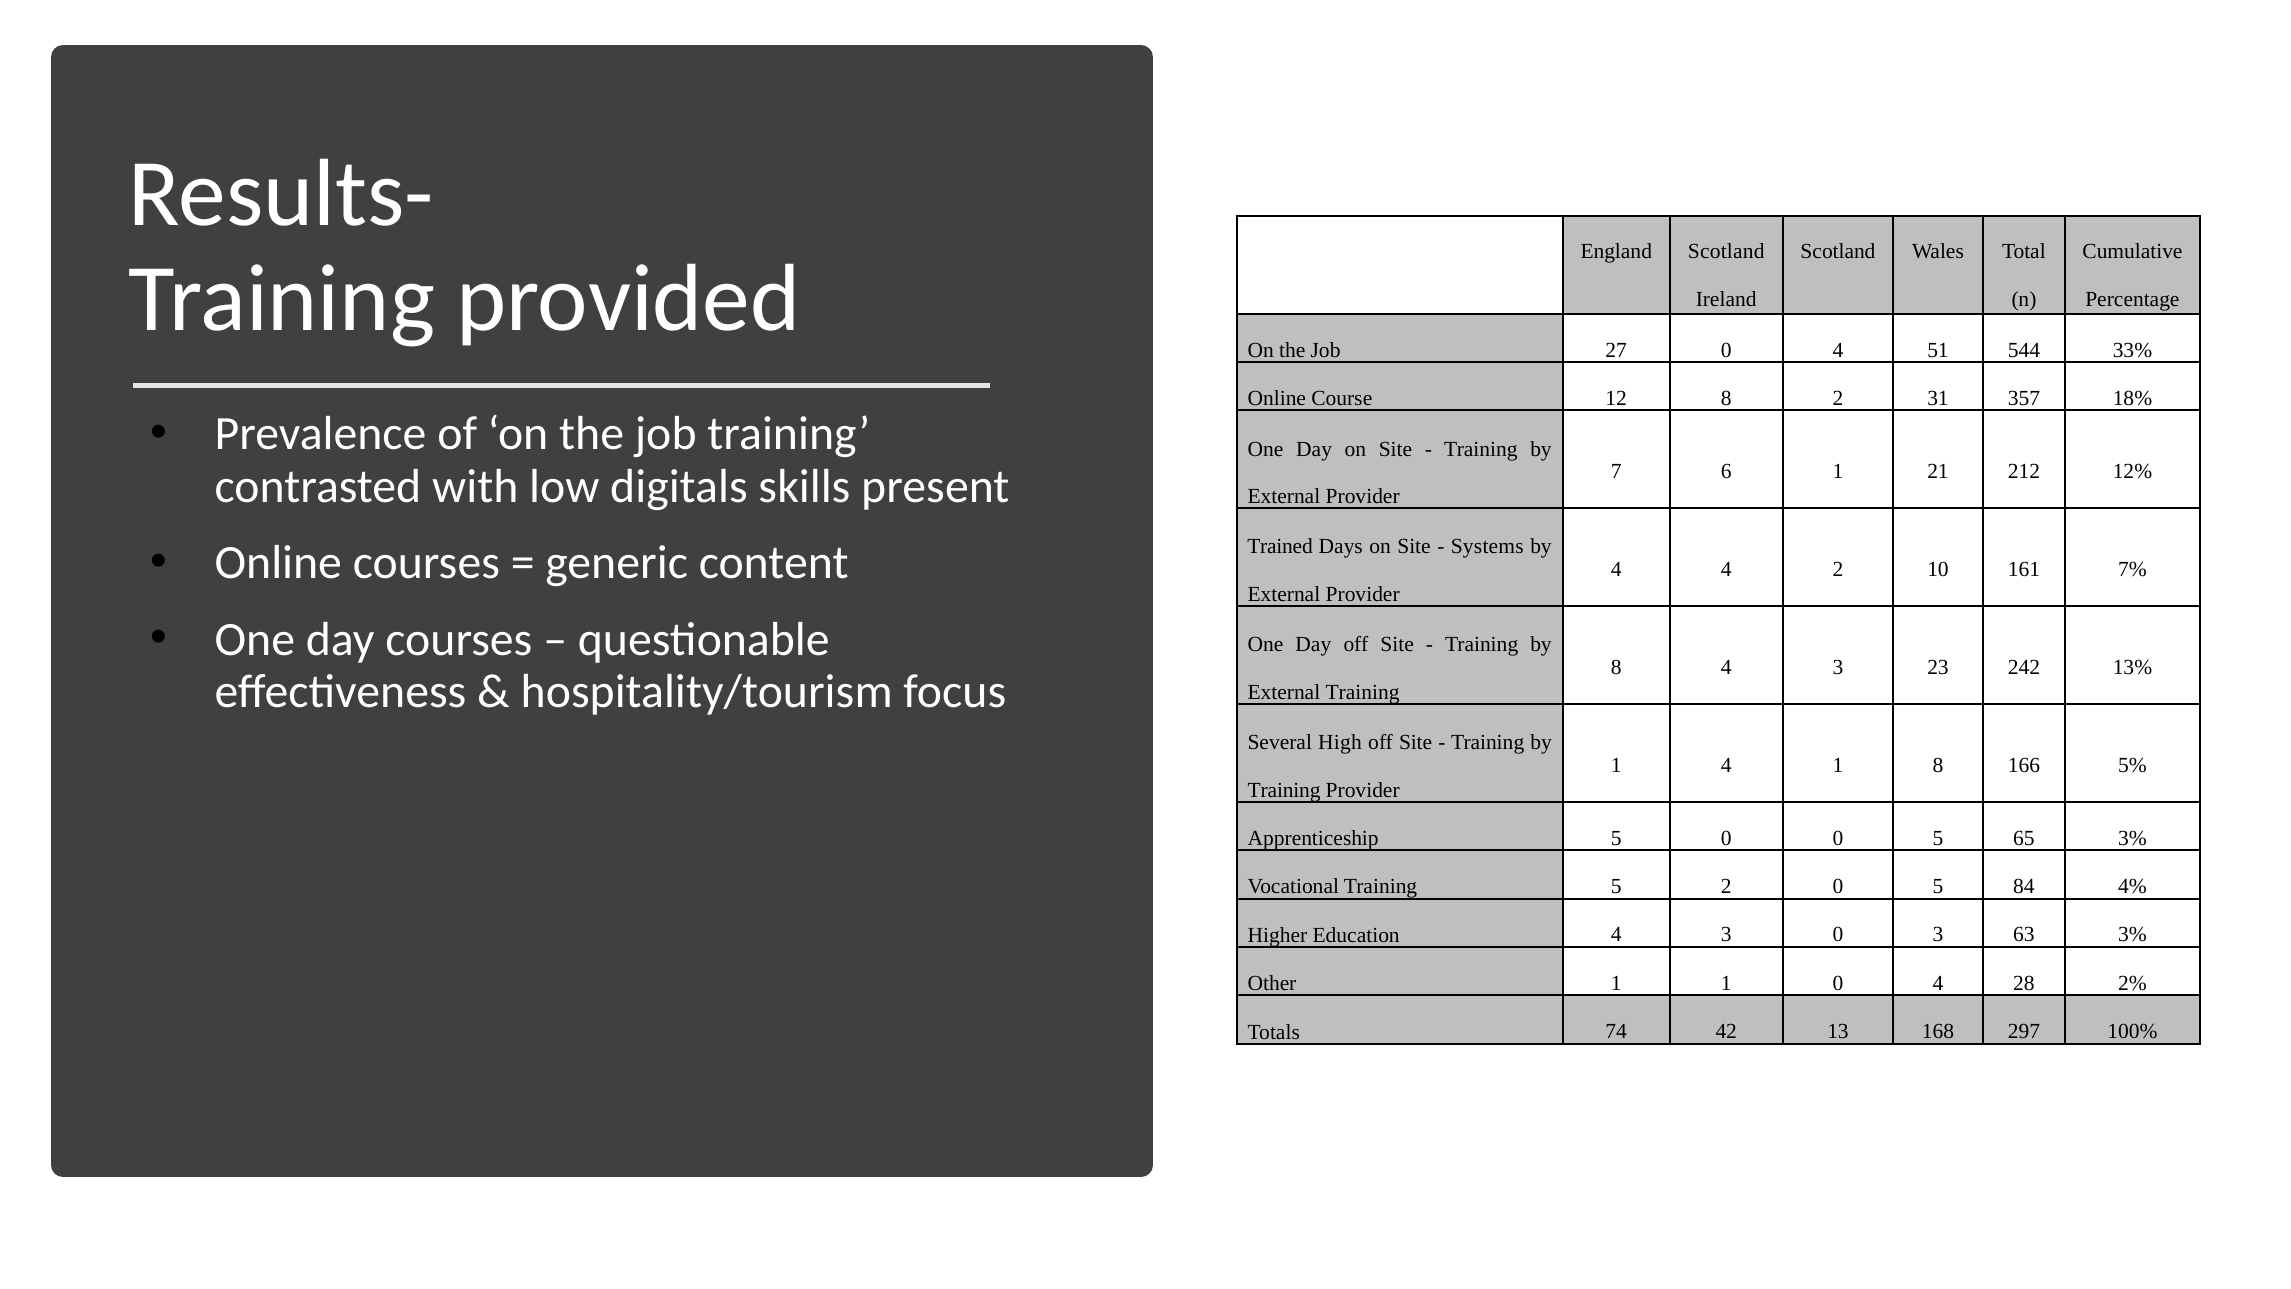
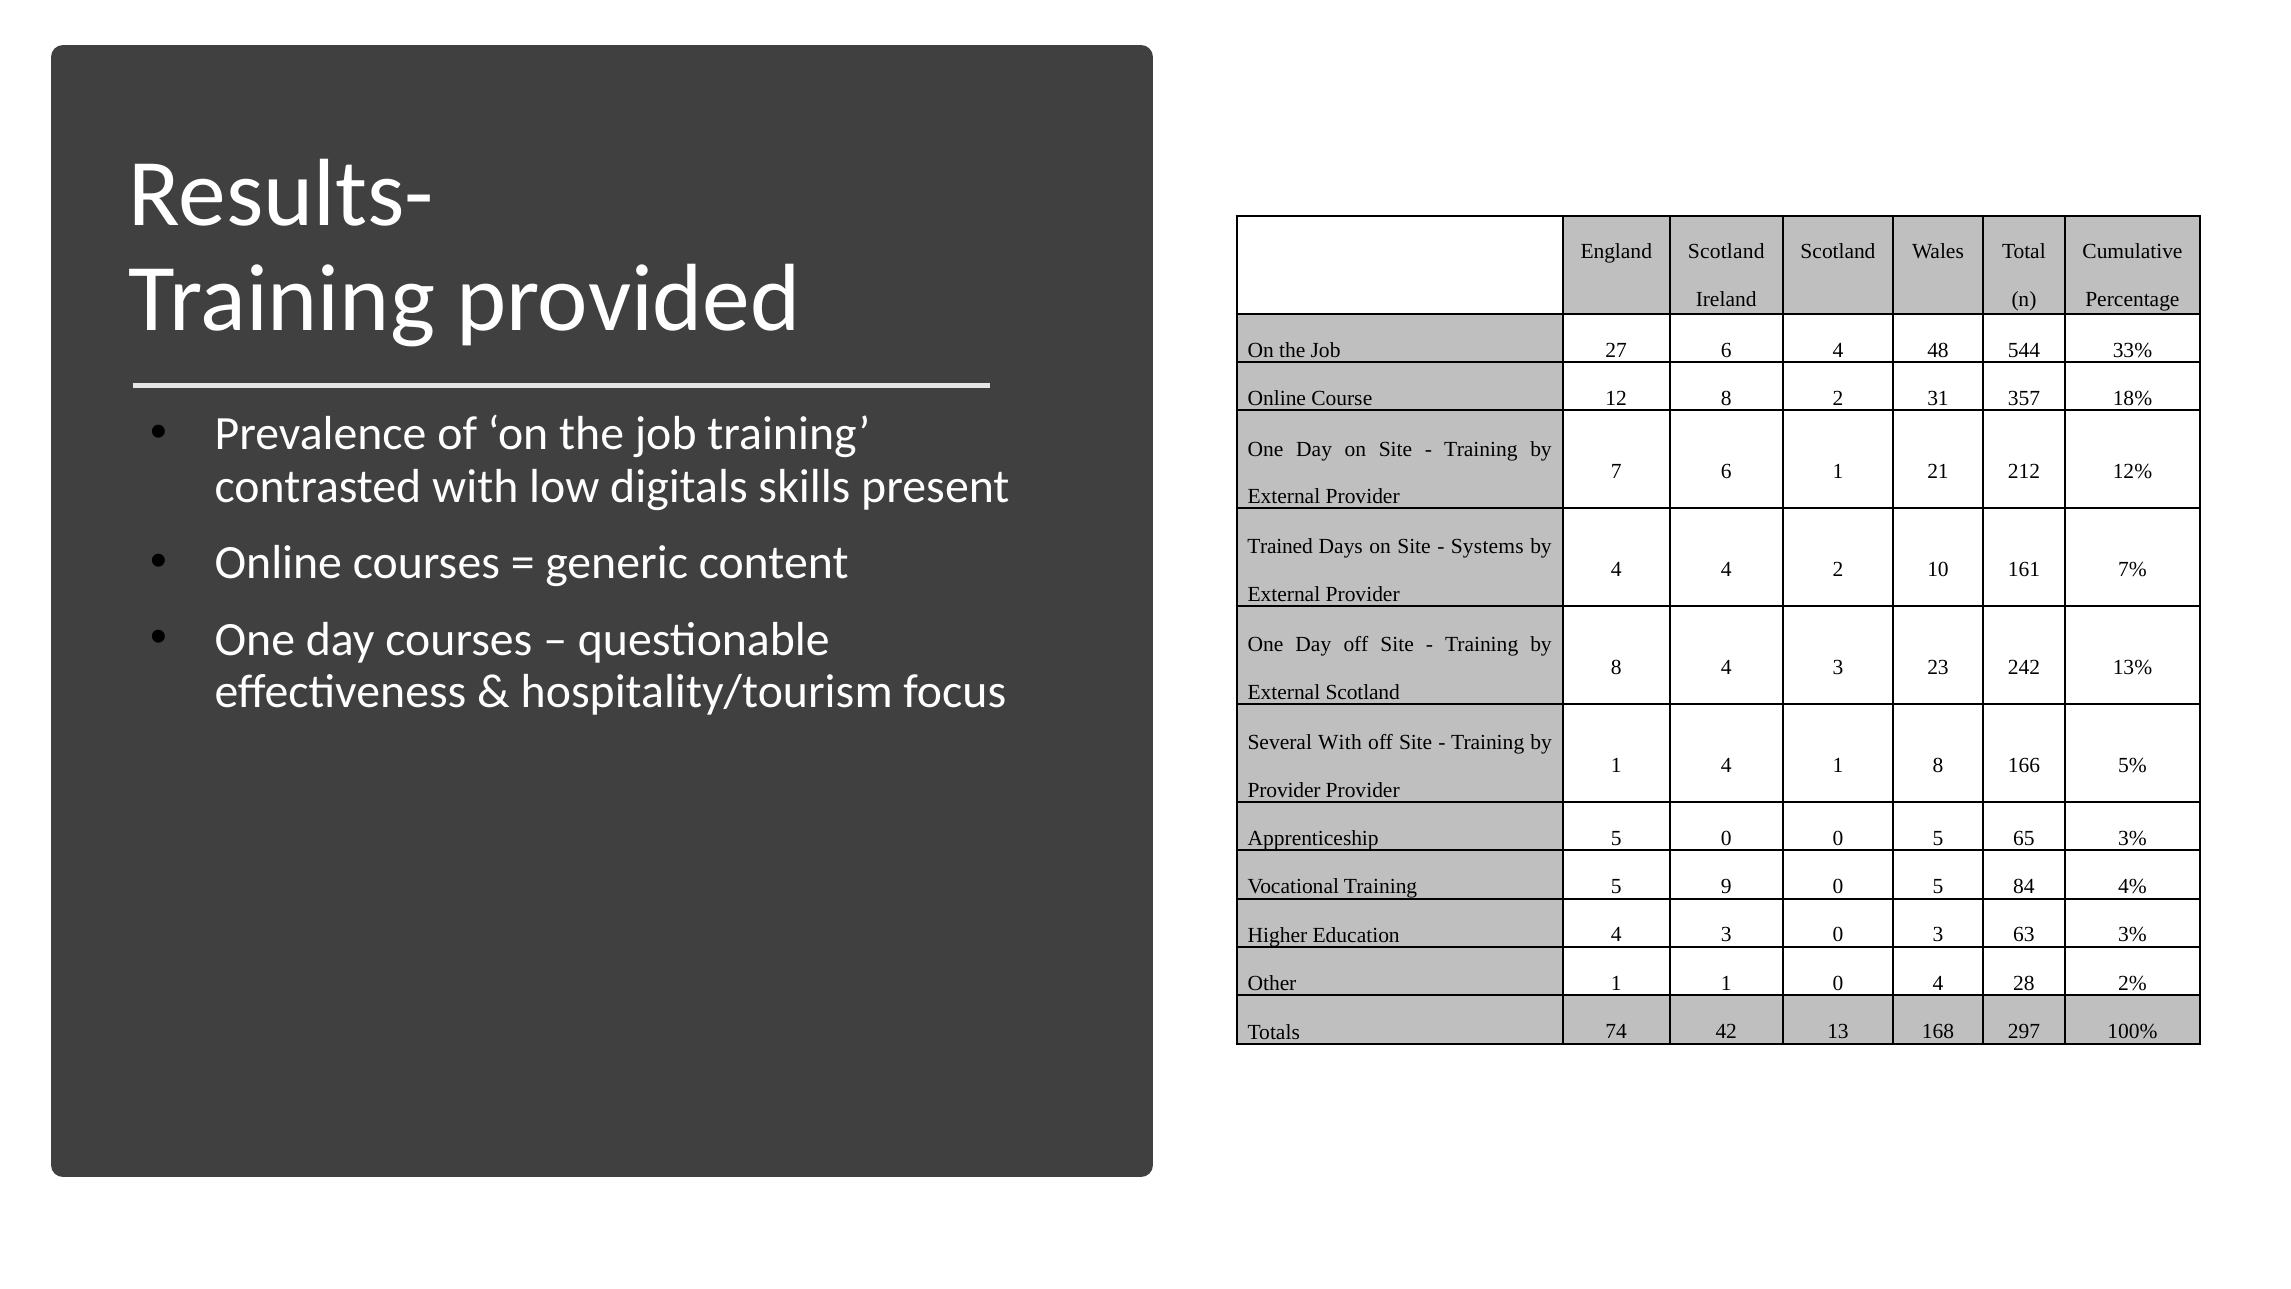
27 0: 0 -> 6 (1726, 350)
51: 51 -> 48 (1938, 350)
External Training: Training -> Scotland (1363, 692)
Several High: High -> With (1340, 742)
Training: Training -> Provider (1284, 790)
5 2: 2 -> 9 (1726, 886)
